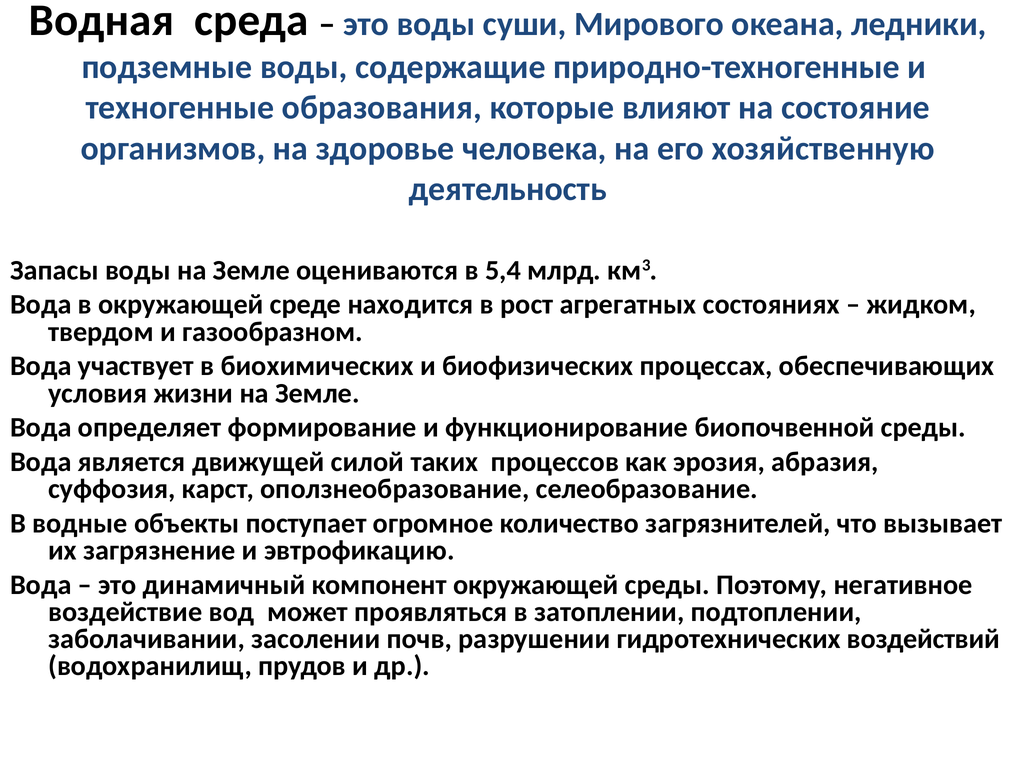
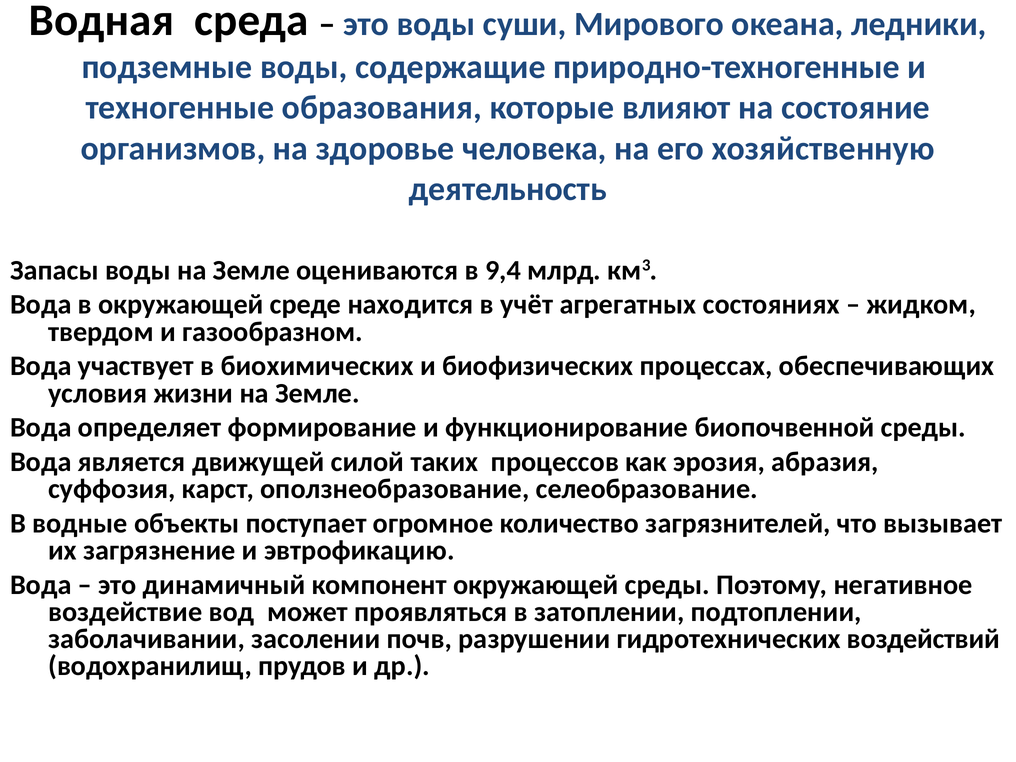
5,4: 5,4 -> 9,4 (503, 270)
рост: рост -> учёт (527, 305)
